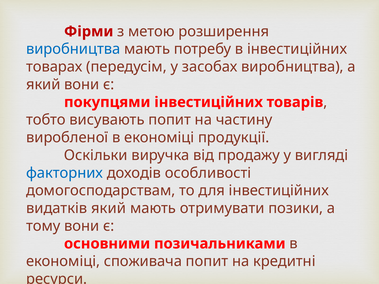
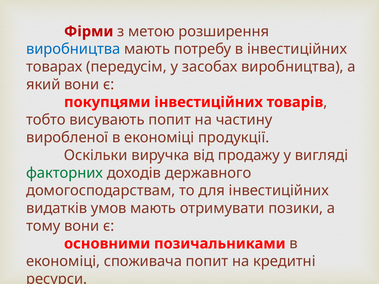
факторних colour: blue -> green (65, 173)
особливості: особливості -> державного (208, 173)
видатків який: який -> умов (109, 208)
